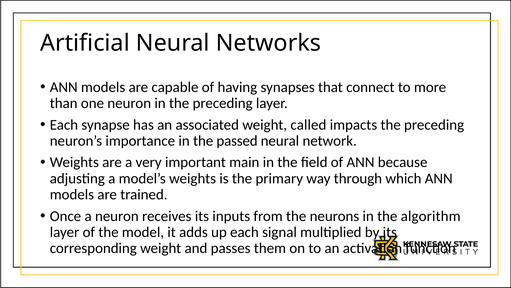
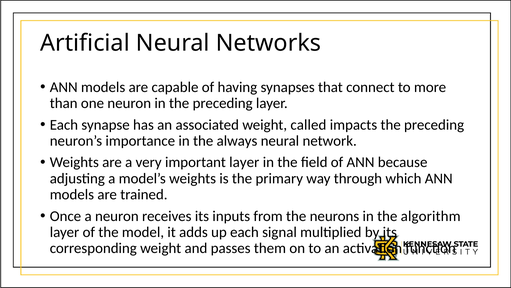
passed: passed -> always (237, 141)
important main: main -> layer (244, 162)
